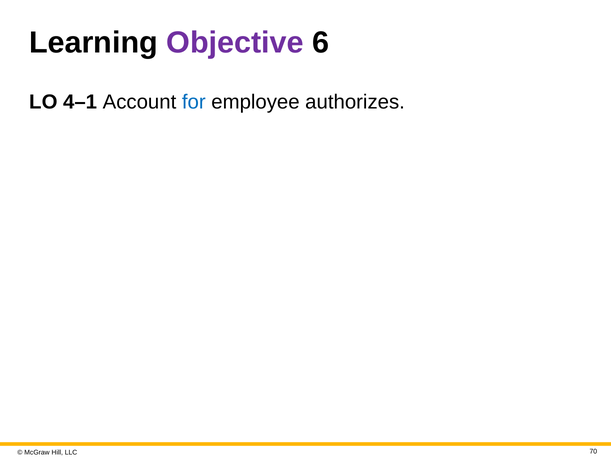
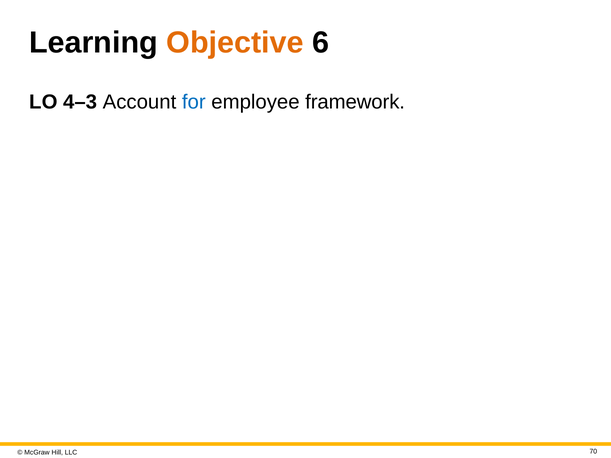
Objective colour: purple -> orange (235, 43)
4–1: 4–1 -> 4–3 (80, 102)
authorizes: authorizes -> framework (355, 102)
